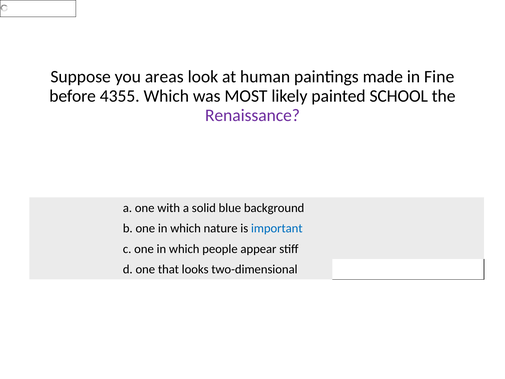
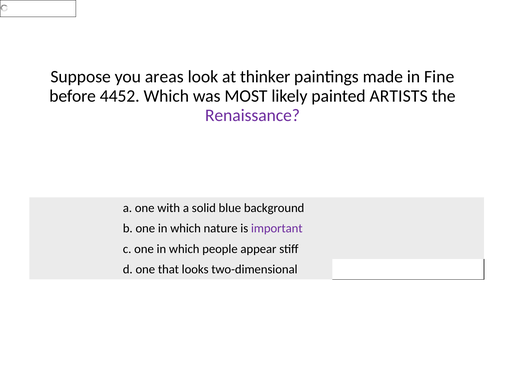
human: human -> thinker (265, 77)
4355: 4355 -> 4452 (120, 96)
SCHOOL: SCHOOL -> ARTISTS (399, 96)
important colour: blue -> purple (277, 228)
